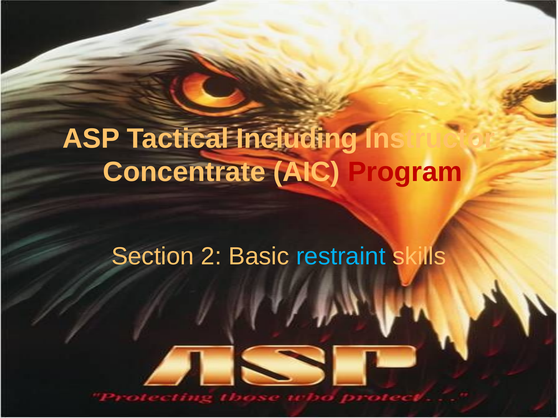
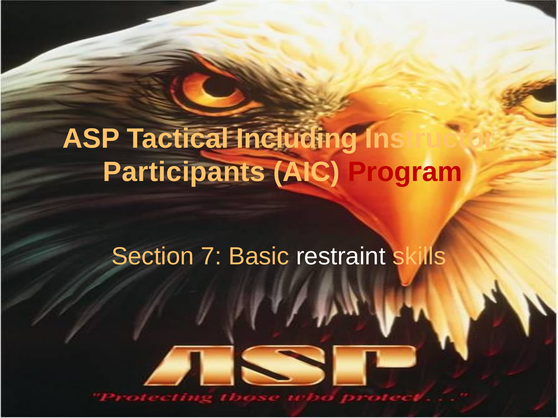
Concentrate: Concentrate -> Participants (184, 172)
2: 2 -> 7 (211, 257)
restraint colour: light blue -> white (341, 257)
